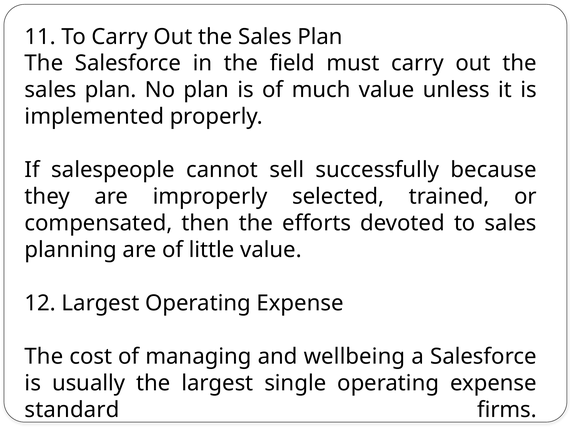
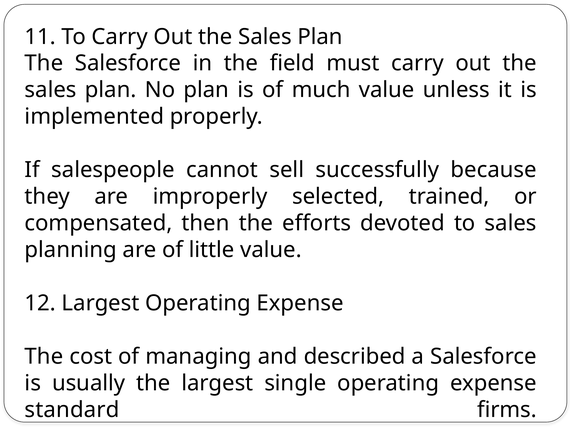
wellbeing: wellbeing -> described (355, 357)
